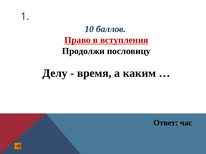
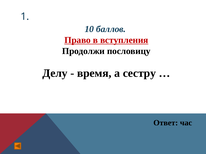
каким: каким -> сестру (139, 73)
